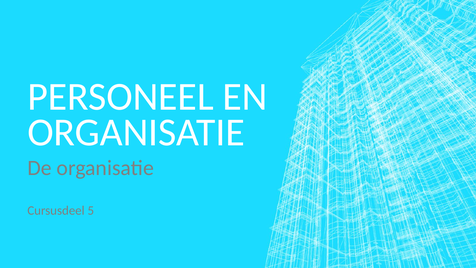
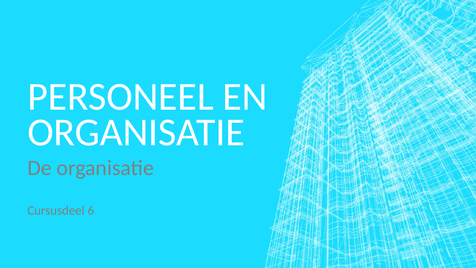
5: 5 -> 6 (91, 210)
